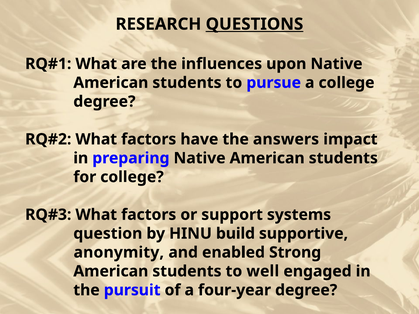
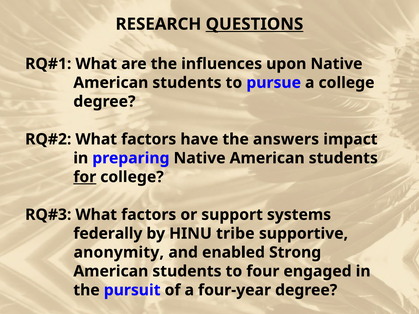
for underline: none -> present (85, 177)
question: question -> federally (108, 234)
build: build -> tribe (235, 234)
well: well -> four (263, 271)
